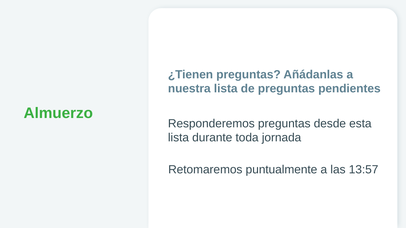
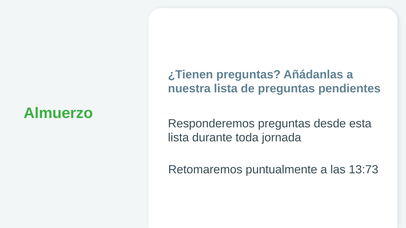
13:57: 13:57 -> 13:73 (364, 170)
